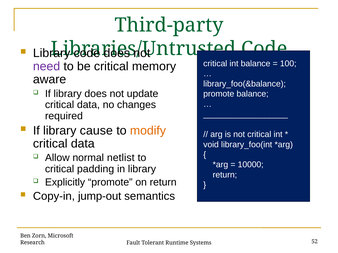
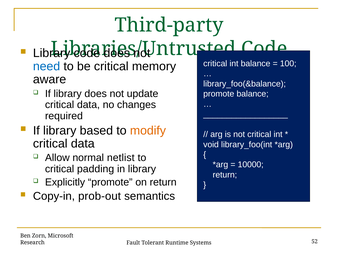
need colour: purple -> blue (47, 66)
cause: cause -> based (96, 131)
jump-out: jump-out -> prob-out (100, 196)
